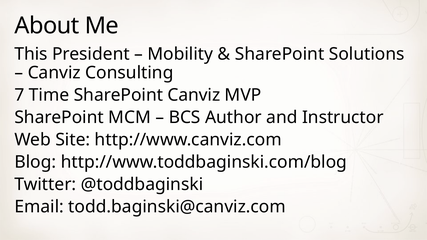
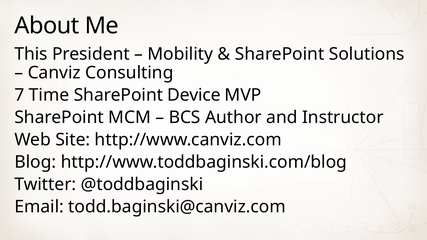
SharePoint Canviz: Canviz -> Device (194, 95)
